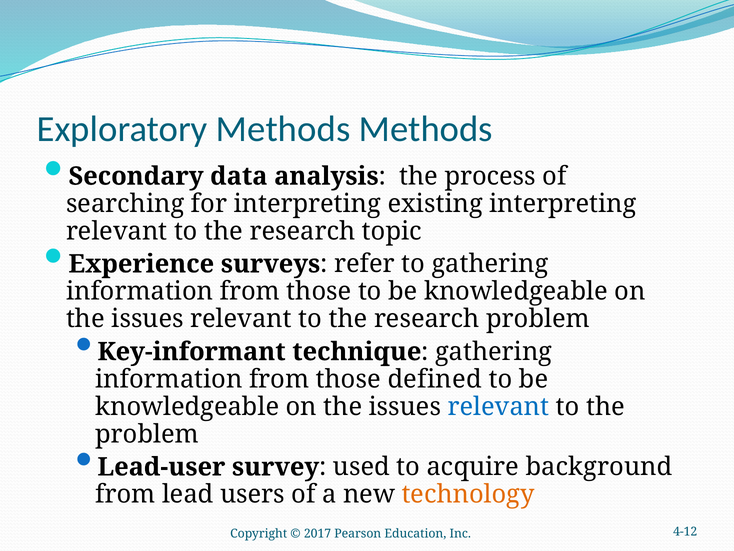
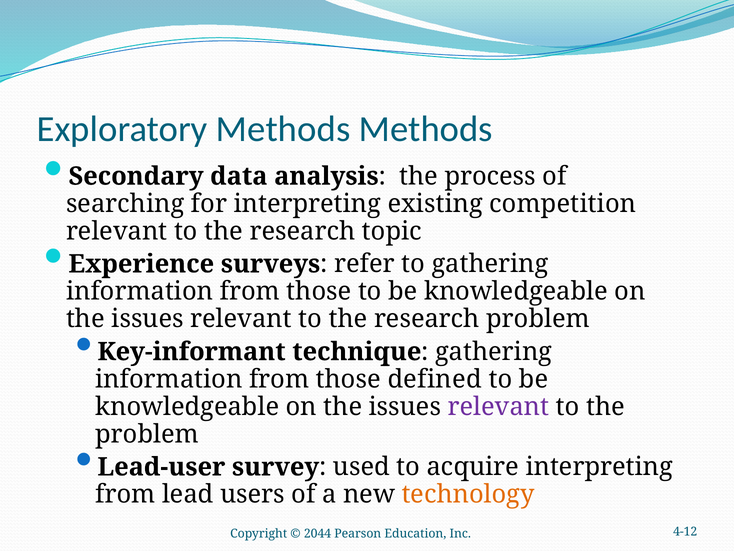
existing interpreting: interpreting -> competition (563, 204)
relevant colour: blue -> purple (498, 406)
acquire background: background -> interpreting (599, 467)
2017: 2017 -> 2044 (318, 533)
